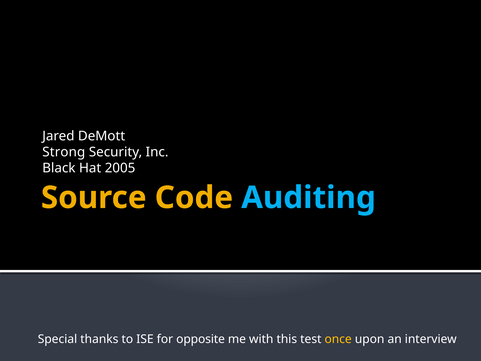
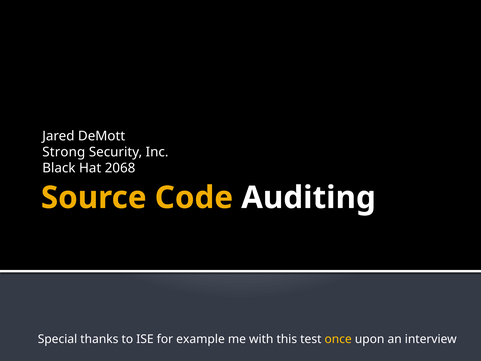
2005: 2005 -> 2068 (120, 168)
Auditing colour: light blue -> white (309, 198)
opposite: opposite -> example (201, 339)
